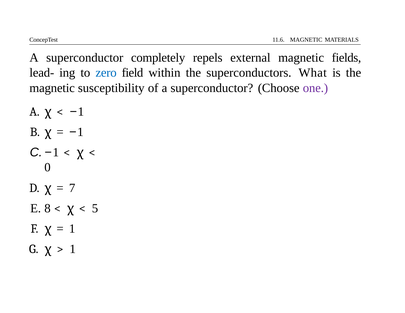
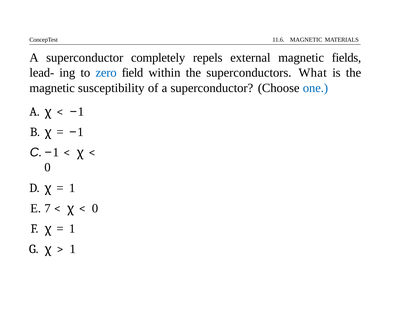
one colour: purple -> blue (315, 88)
7: 7 -> 1 (72, 188)
8: 8 -> 7 (47, 208)
5: 5 -> 0 (95, 208)
